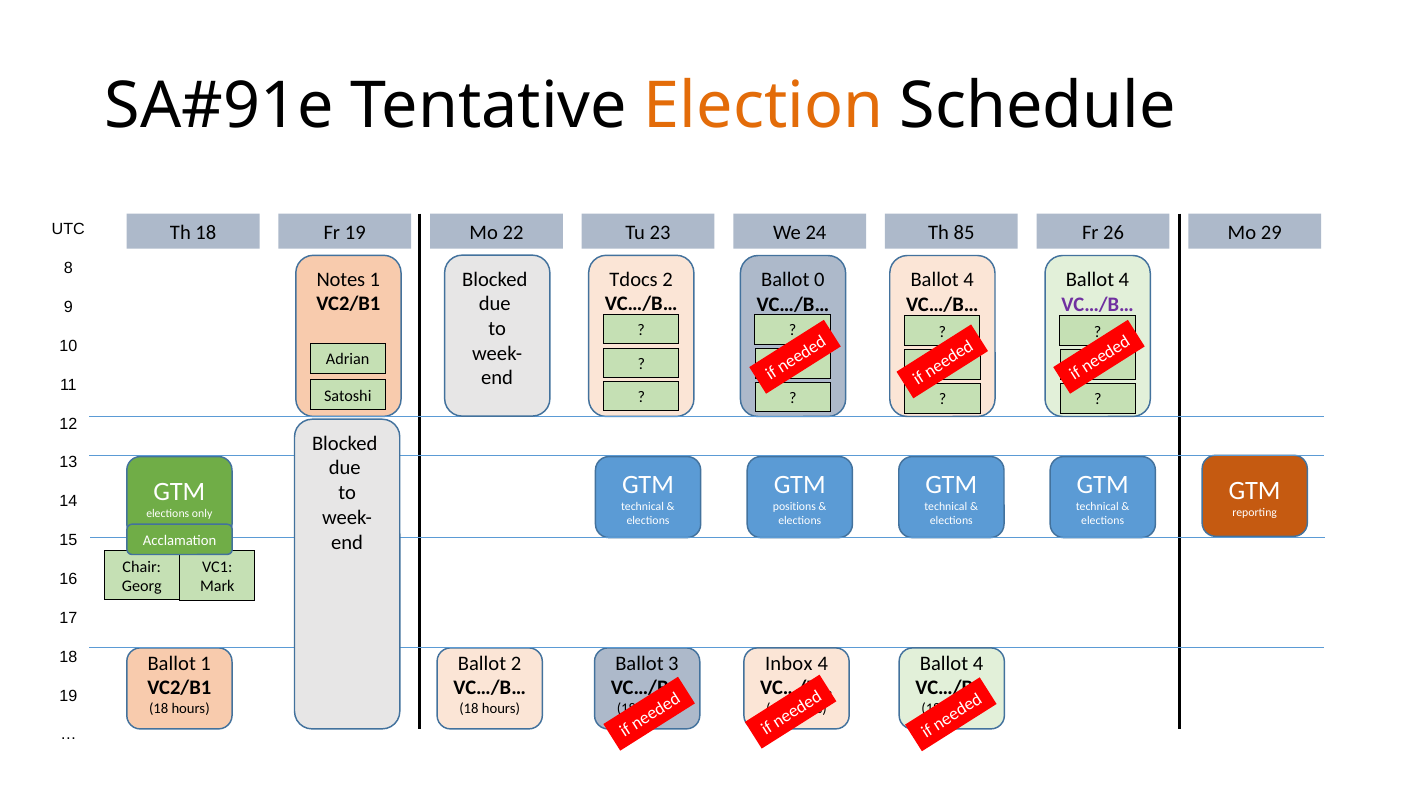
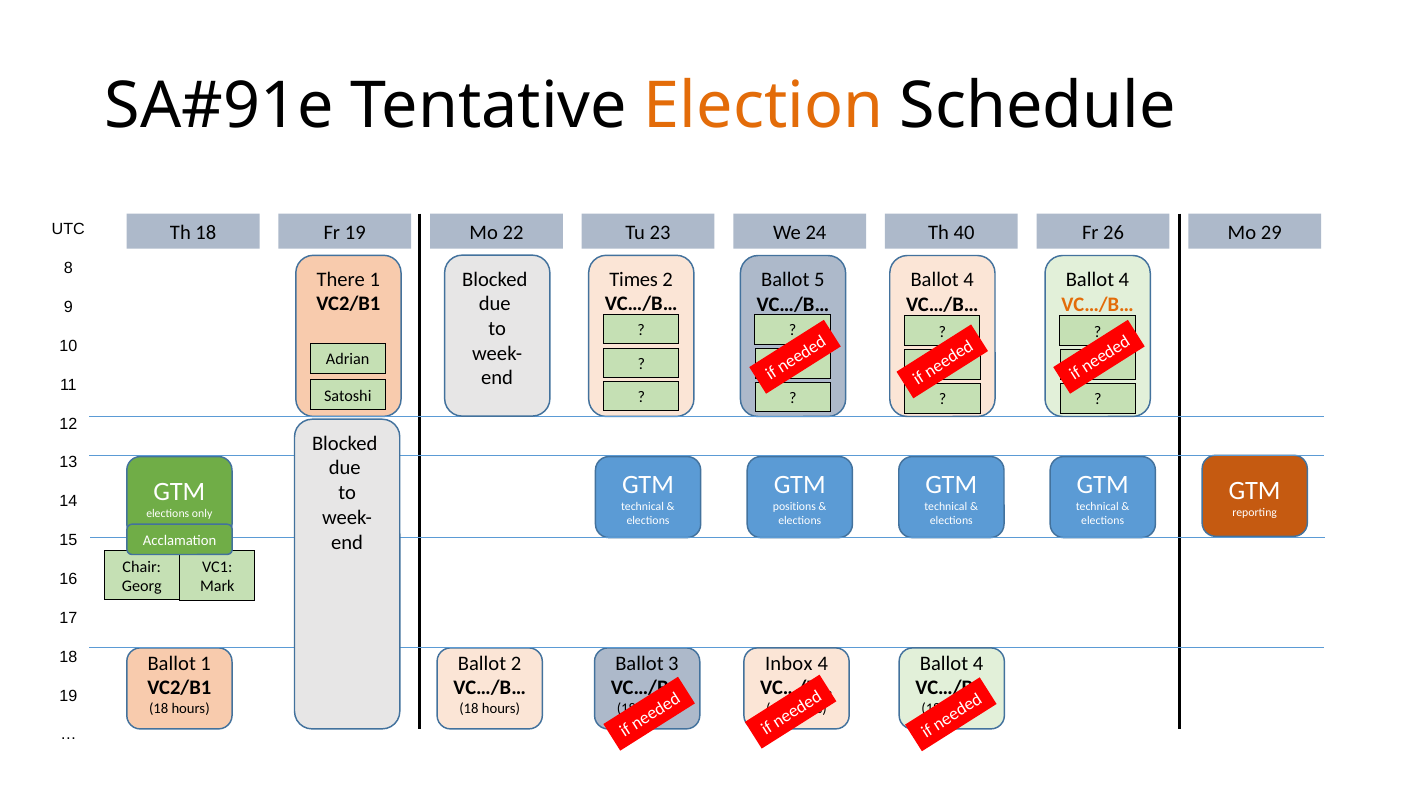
85: 85 -> 40 (964, 232)
Notes: Notes -> There (341, 279)
Tdocs: Tdocs -> Times (634, 279)
0: 0 -> 5 (819, 280)
VC…/B… colour: purple -> orange (1098, 304)
